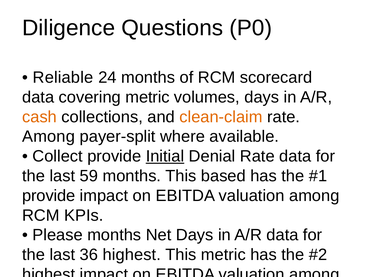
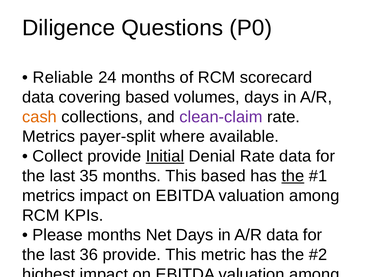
covering metric: metric -> based (148, 97)
clean-claim colour: orange -> purple (221, 117)
Among: Among -> Metrics (49, 137)
59: 59 -> 35 (89, 176)
the underline: none -> present (293, 176)
provide: provide -> metrics (49, 196)
36 highest: highest -> provide (132, 255)
